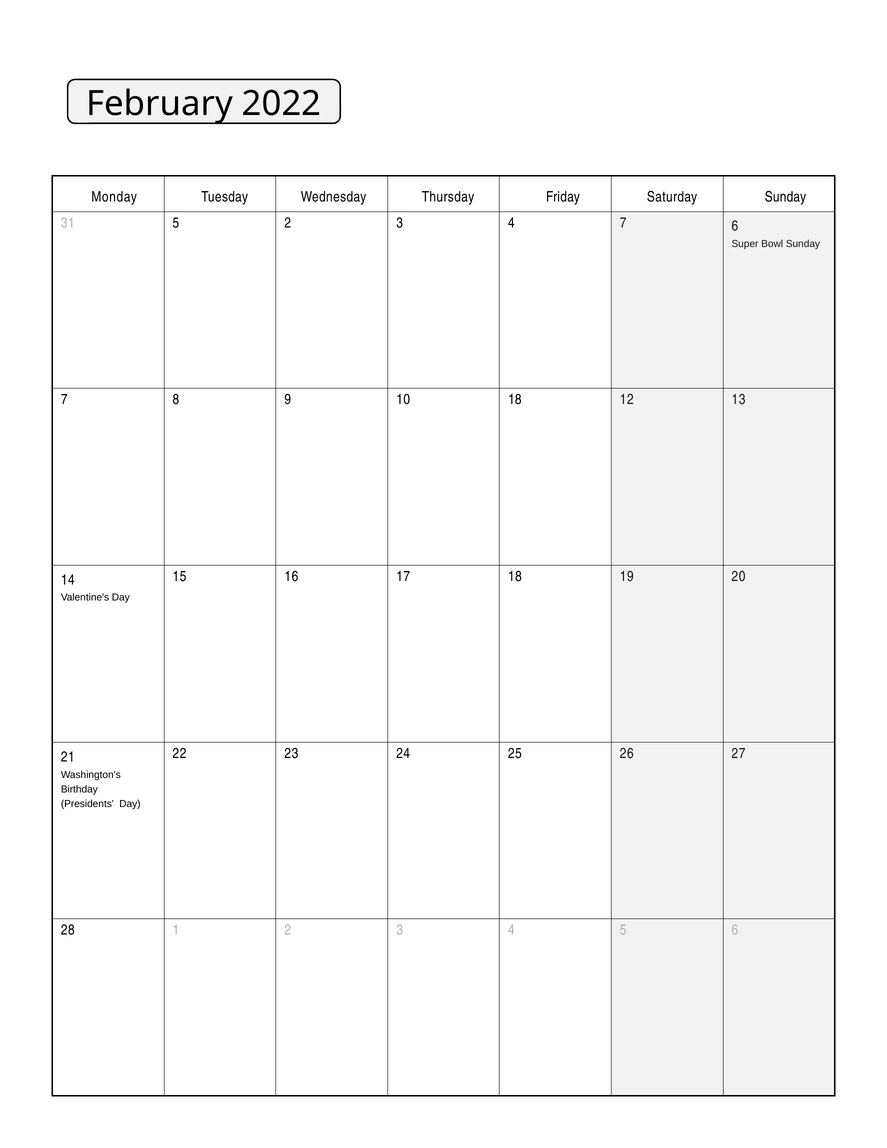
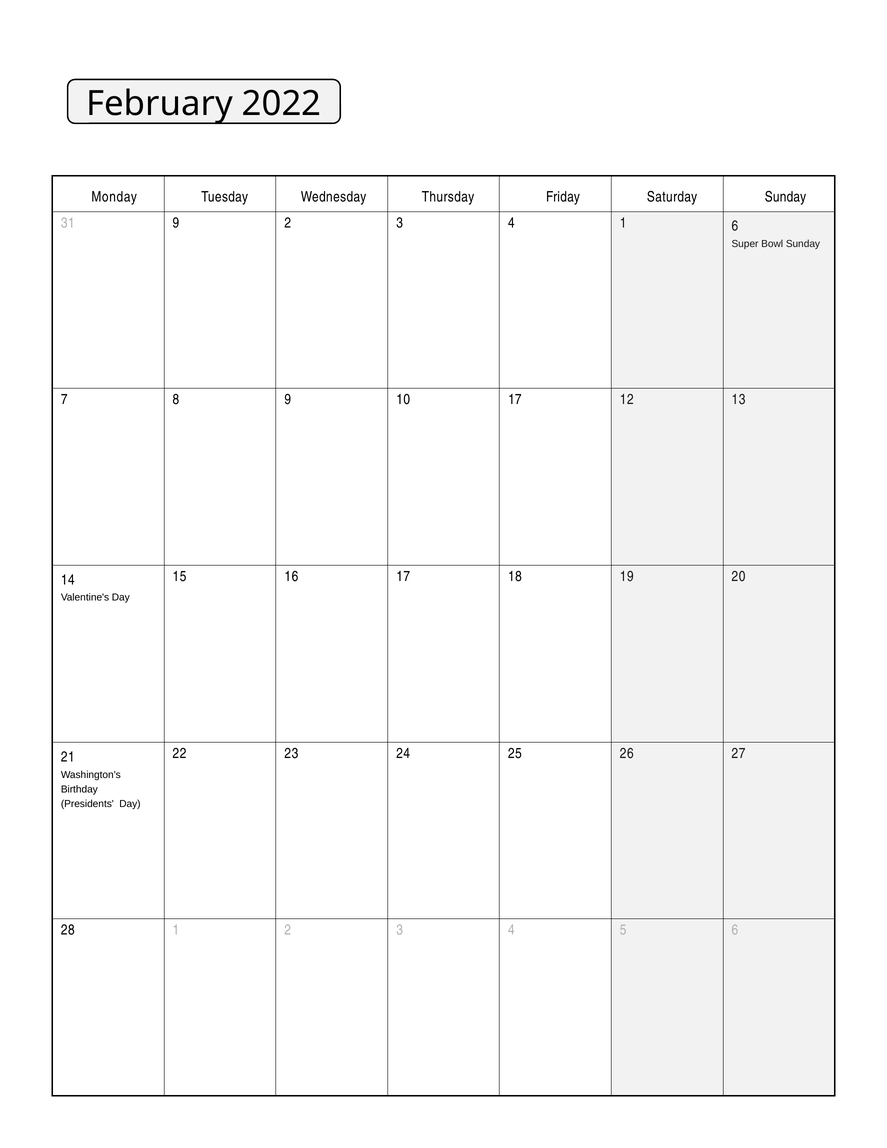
31 5: 5 -> 9 (176, 223)
4 7: 7 -> 1 (623, 223)
10 18: 18 -> 17 (515, 400)
